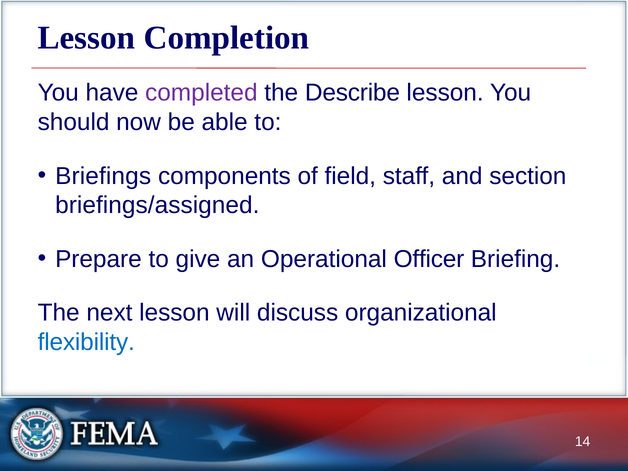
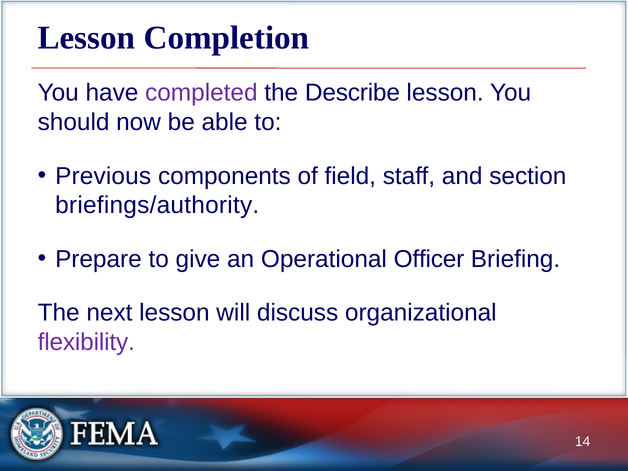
Briefings: Briefings -> Previous (103, 176)
briefings/assigned: briefings/assigned -> briefings/authority (157, 205)
flexibility colour: blue -> purple (86, 342)
